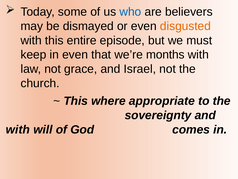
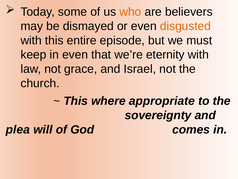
who colour: blue -> orange (130, 12)
months: months -> eternity (165, 55)
with: with -> plea (18, 129)
